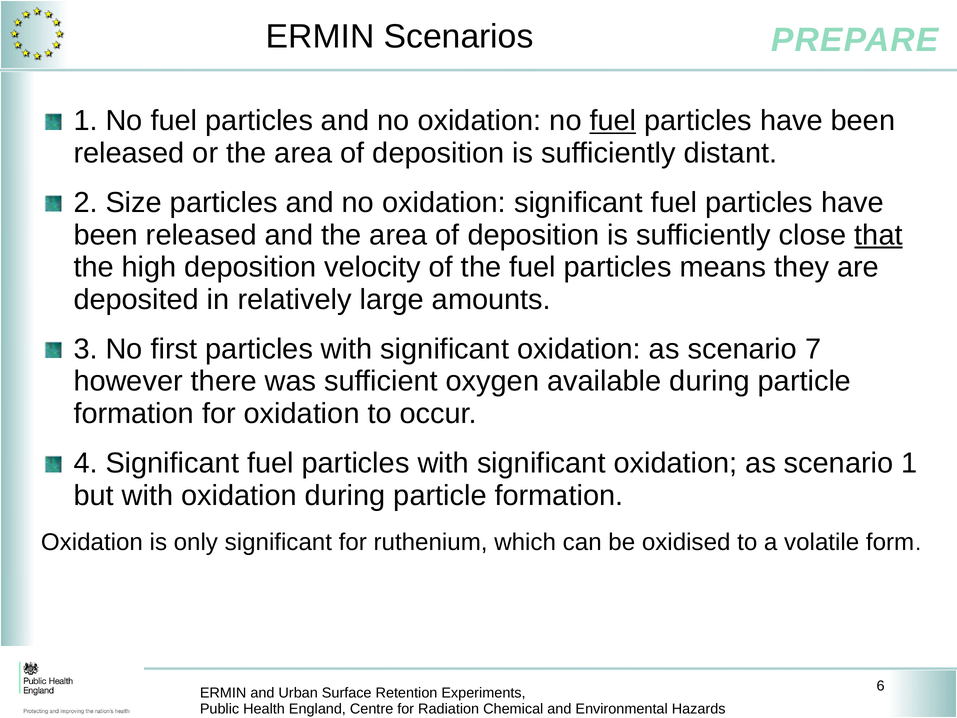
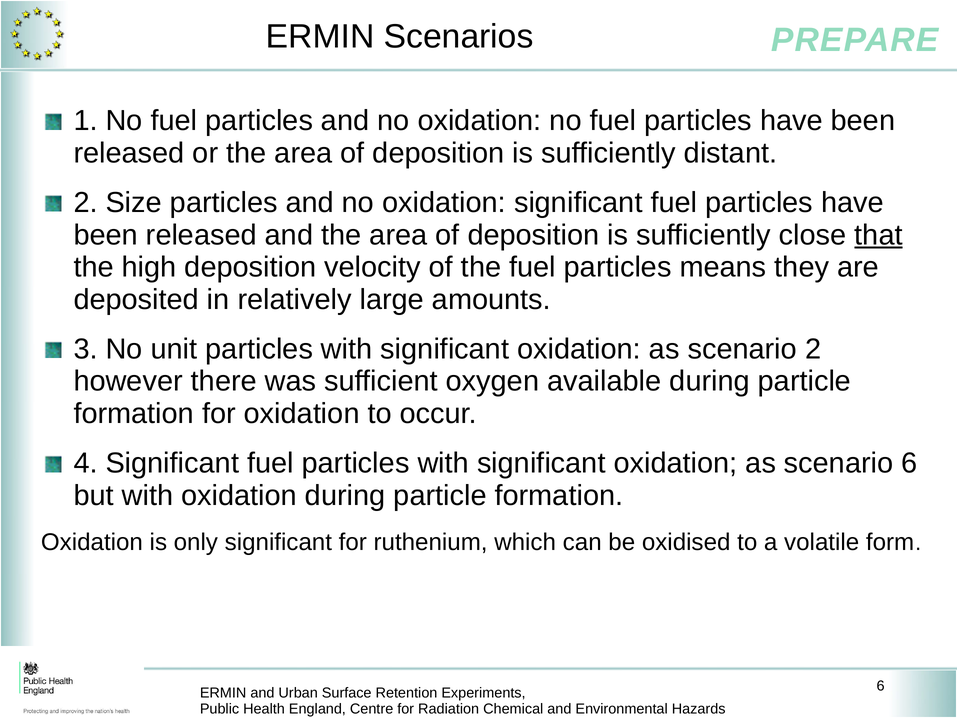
fuel underline: present -> none (613, 121)
first: first -> unit (174, 349)
scenario 7: 7 -> 2 (813, 349)
scenario 1: 1 -> 6 (909, 463)
